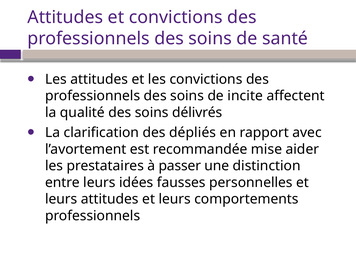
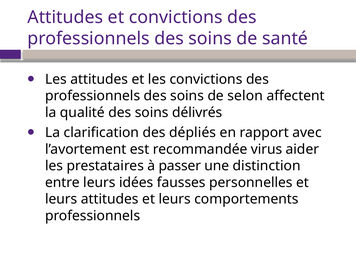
incite: incite -> selon (245, 96)
mise: mise -> virus (267, 149)
